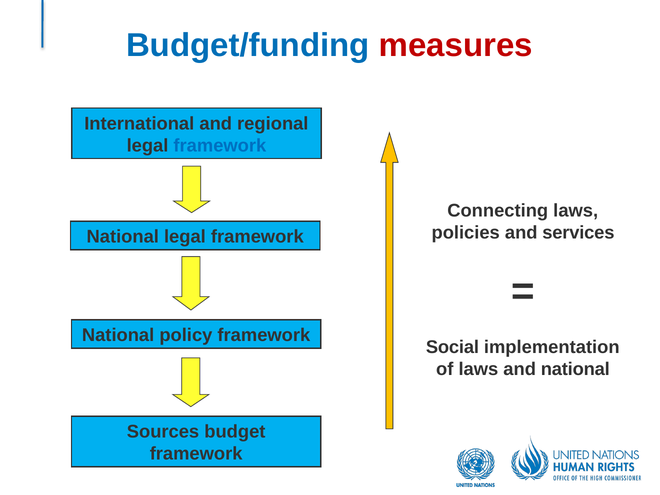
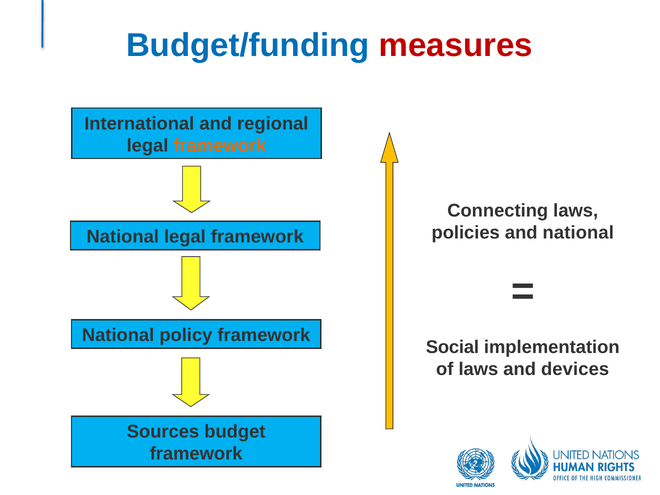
framework colour: blue -> orange (220, 146)
and services: services -> national (578, 233)
and national: national -> devices (575, 369)
